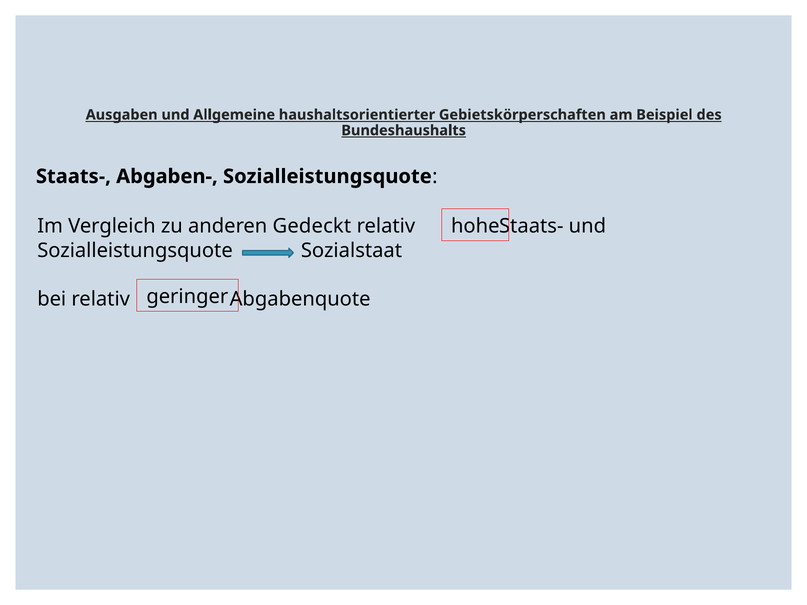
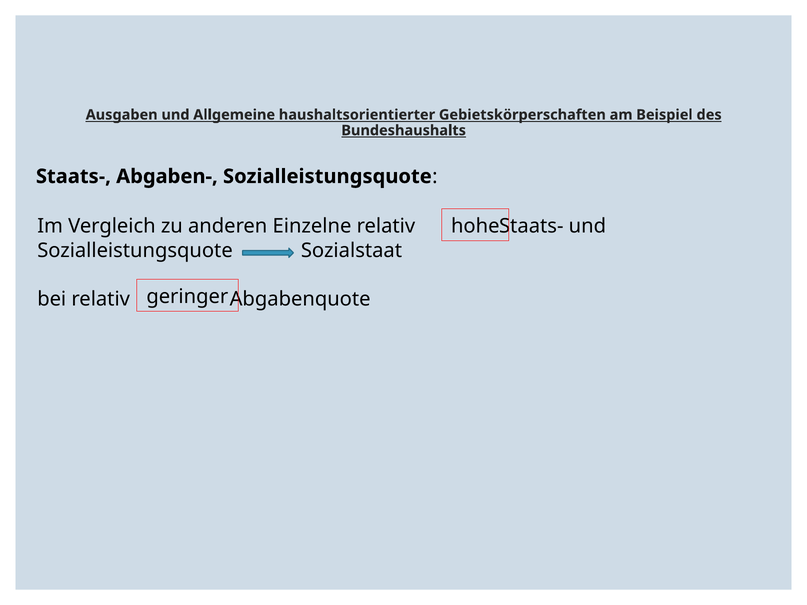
Gedeckt: Gedeckt -> Einzelne (312, 226)
